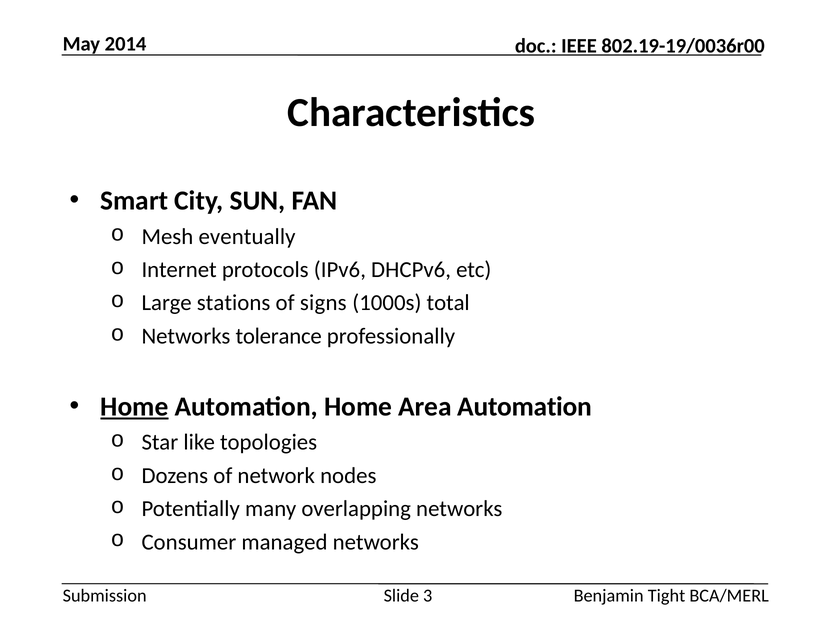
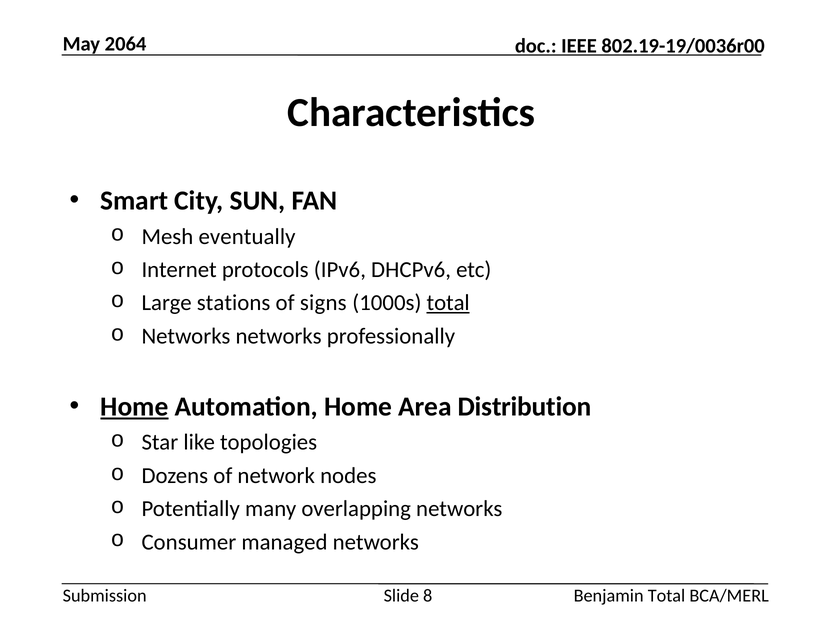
2014: 2014 -> 2064 (126, 44)
total underline: none -> present (448, 303)
Networks tolerance: tolerance -> networks (279, 336)
Area Automation: Automation -> Distribution (525, 406)
3: 3 -> 8 (428, 595)
Benjamin Tight: Tight -> Total (667, 595)
